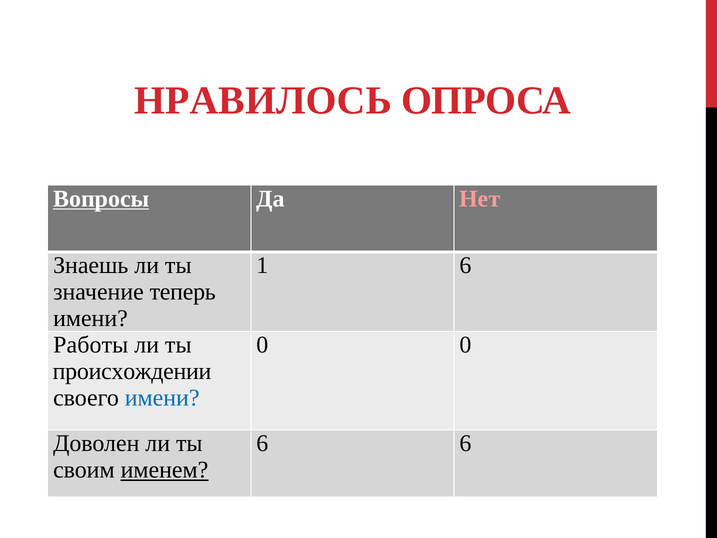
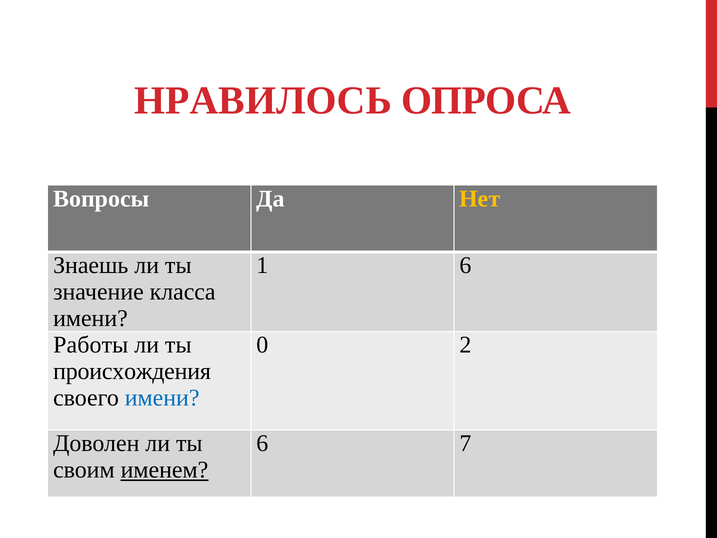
Вопросы underline: present -> none (101, 199)
Нет colour: pink -> yellow (480, 199)
теперь: теперь -> класса (183, 292)
0 0: 0 -> 2 (465, 345)
происхождении: происхождении -> происхождения (132, 371)
6 6: 6 -> 7 (465, 443)
